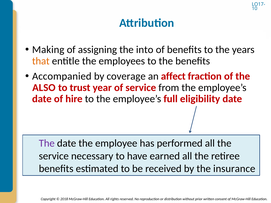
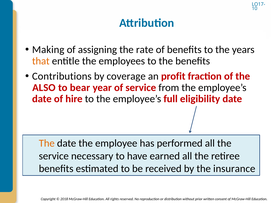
into: into -> rate (145, 50)
Accompanied: Accompanied -> Contributions (62, 76)
affect: affect -> profit (173, 76)
trust: trust -> bear (80, 88)
The colour: purple -> orange (47, 143)
